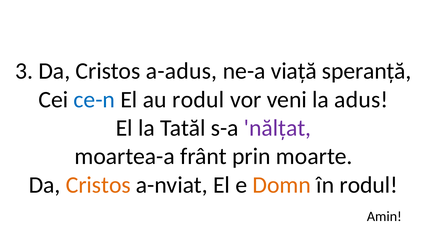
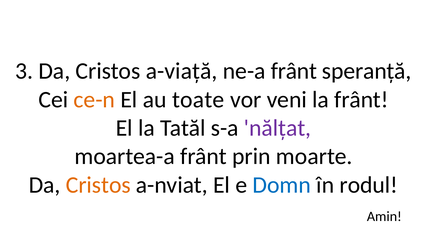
a-adus: a-adus -> a-viață (182, 71)
ne-a viață: viață -> frânt (294, 71)
ce-n colour: blue -> orange (94, 100)
au rodul: rodul -> toate (198, 100)
la adus: adus -> frânt (361, 100)
Domn colour: orange -> blue (282, 185)
